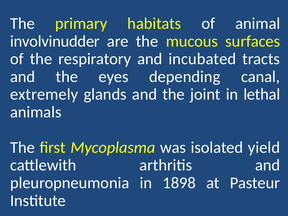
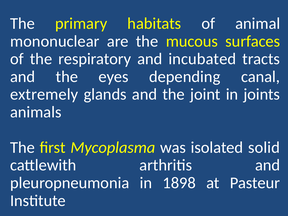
involvinudder: involvinudder -> mononuclear (55, 41)
lethal: lethal -> joints (262, 94)
yield: yield -> solid (264, 147)
